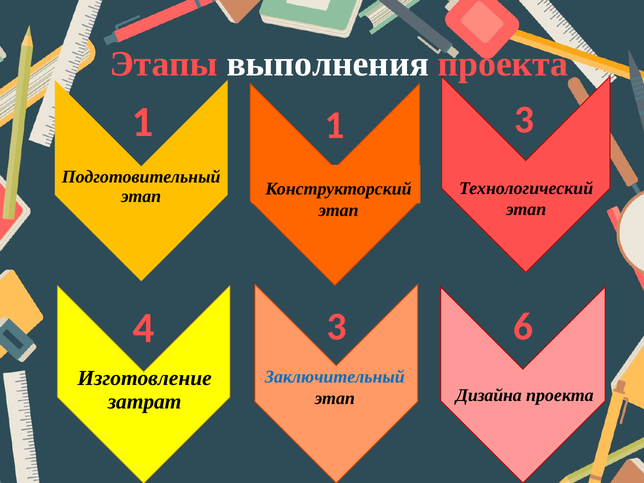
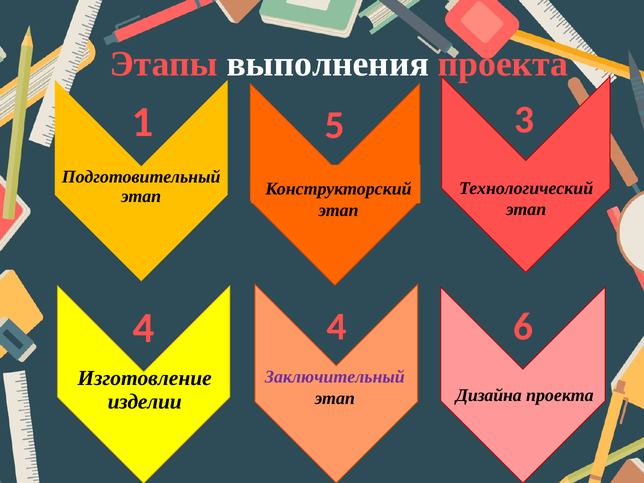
1 1: 1 -> 5 (335, 125)
4 3: 3 -> 4 (337, 327)
Заключительный colour: blue -> purple (335, 377)
затрат: затрат -> изделии (145, 402)
